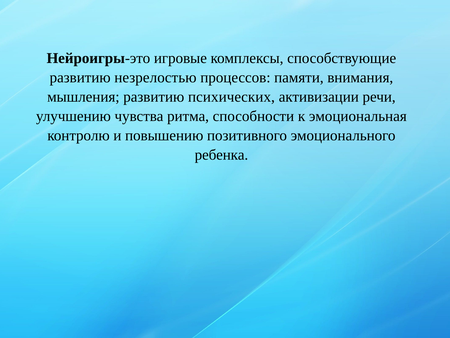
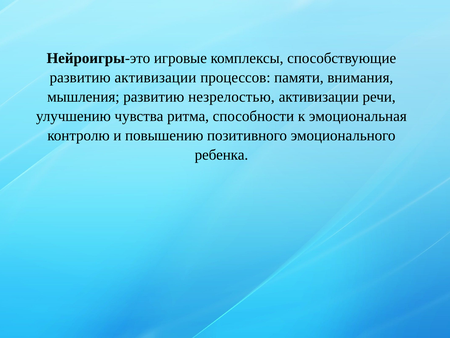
развитию незрелостью: незрелостью -> активизации (155, 77)
психических: психических -> незрелостью (231, 97)
